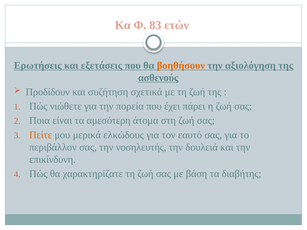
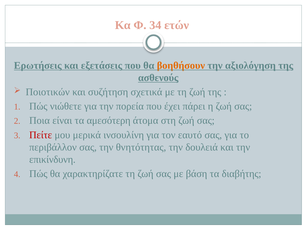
83: 83 -> 34 (155, 25)
Προδίδουν: Προδίδουν -> Ποιοτικών (48, 92)
Πείτε colour: orange -> red (41, 135)
ελκώδους: ελκώδους -> ινσουλίνη (124, 135)
νοσηλευτής: νοσηλευτής -> θνητότητας (141, 147)
